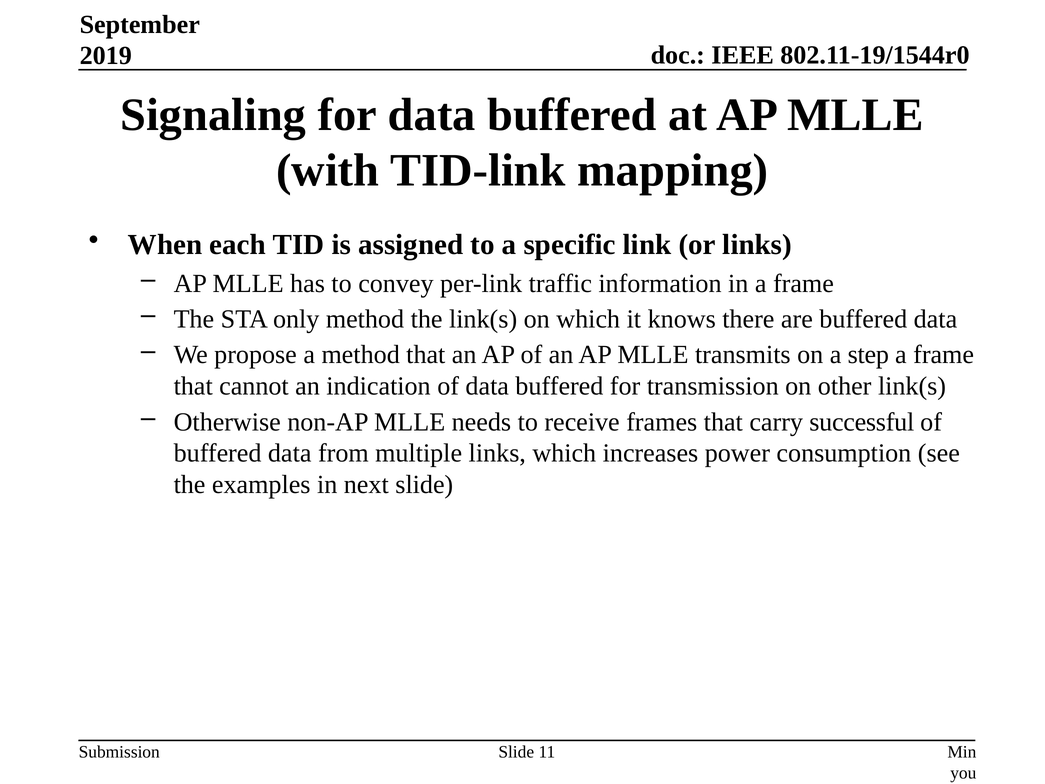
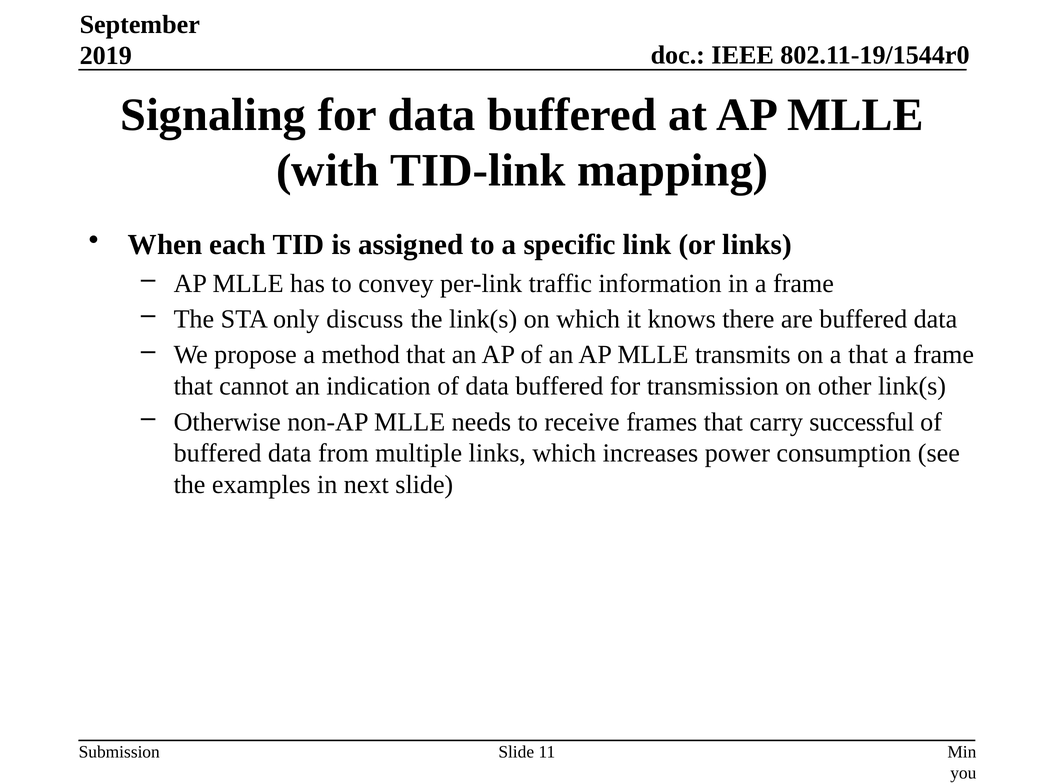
only method: method -> discuss (365, 319)
a step: step -> that (868, 355)
